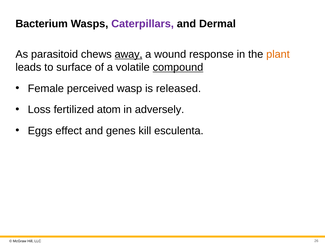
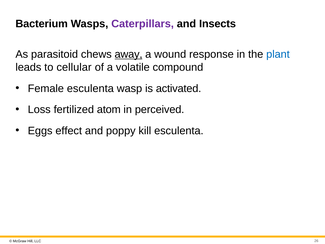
Dermal: Dermal -> Insects (218, 24)
plant colour: orange -> blue (278, 54)
surface: surface -> cellular (74, 67)
compound underline: present -> none (178, 67)
Female perceived: perceived -> esculenta (90, 88)
released: released -> activated (179, 88)
adversely: adversely -> perceived (160, 110)
genes: genes -> poppy (121, 131)
